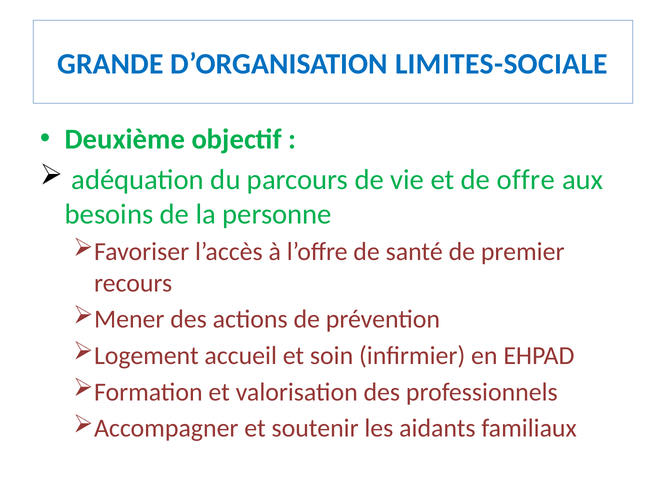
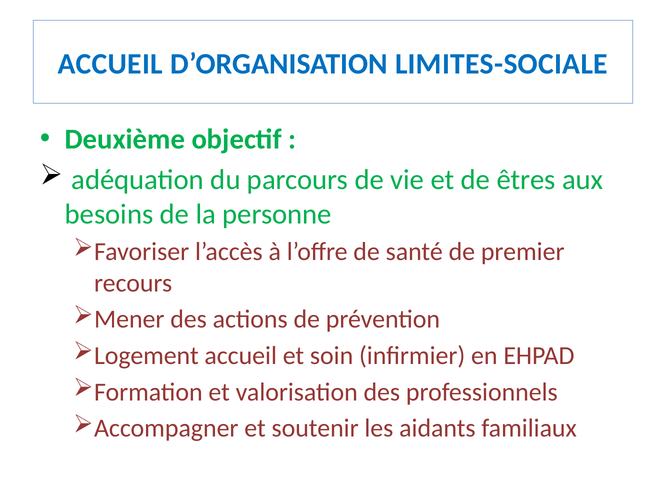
GRANDE: GRANDE -> ACCUEIL (110, 64)
offre: offre -> êtres (526, 179)
